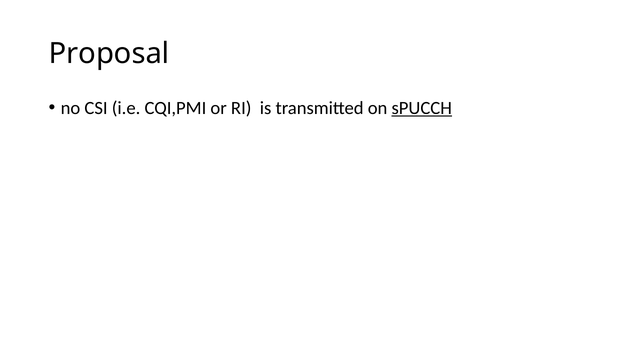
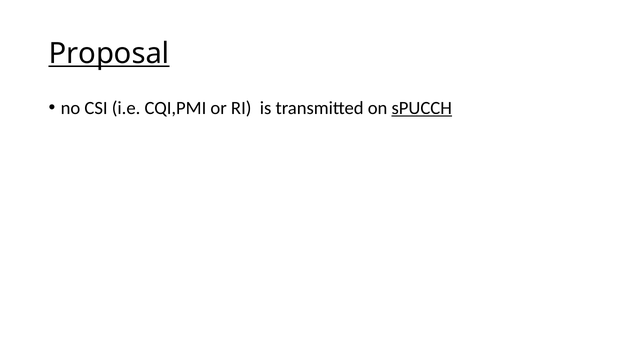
Proposal underline: none -> present (109, 54)
